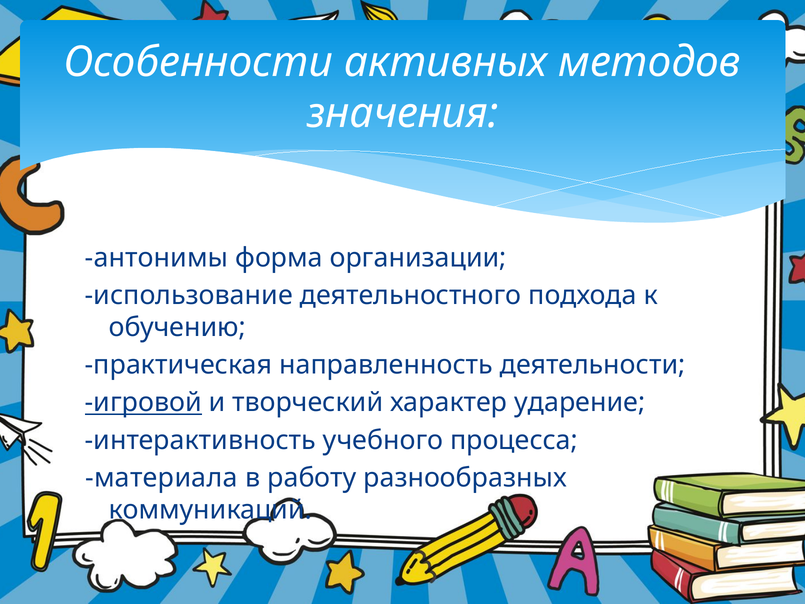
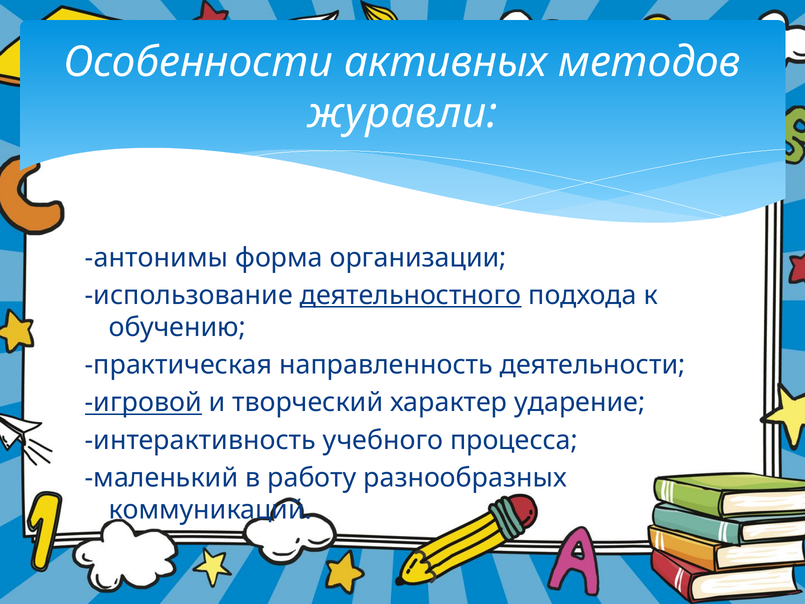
значения: значения -> журавли (402, 113)
деятельностного underline: none -> present (411, 295)
материала: материала -> маленький (161, 478)
